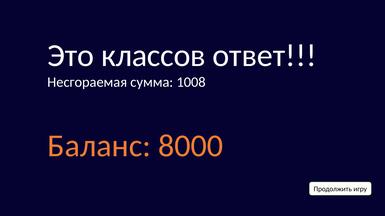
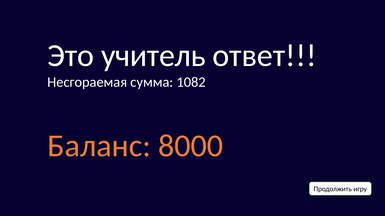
классов: классов -> учитель (153, 56)
1008: 1008 -> 1082 (191, 82)
